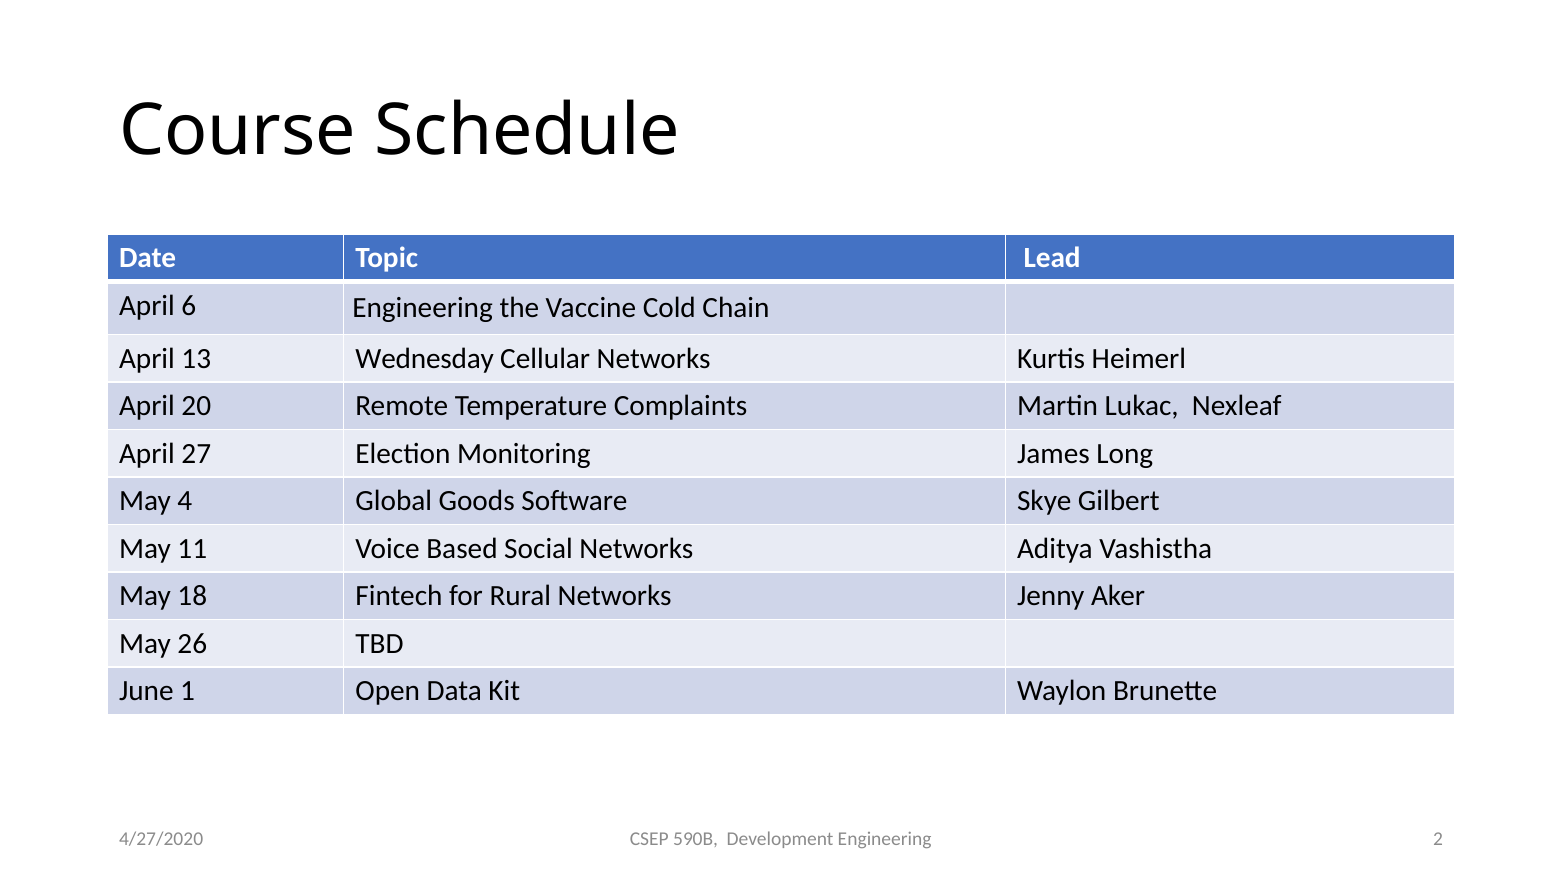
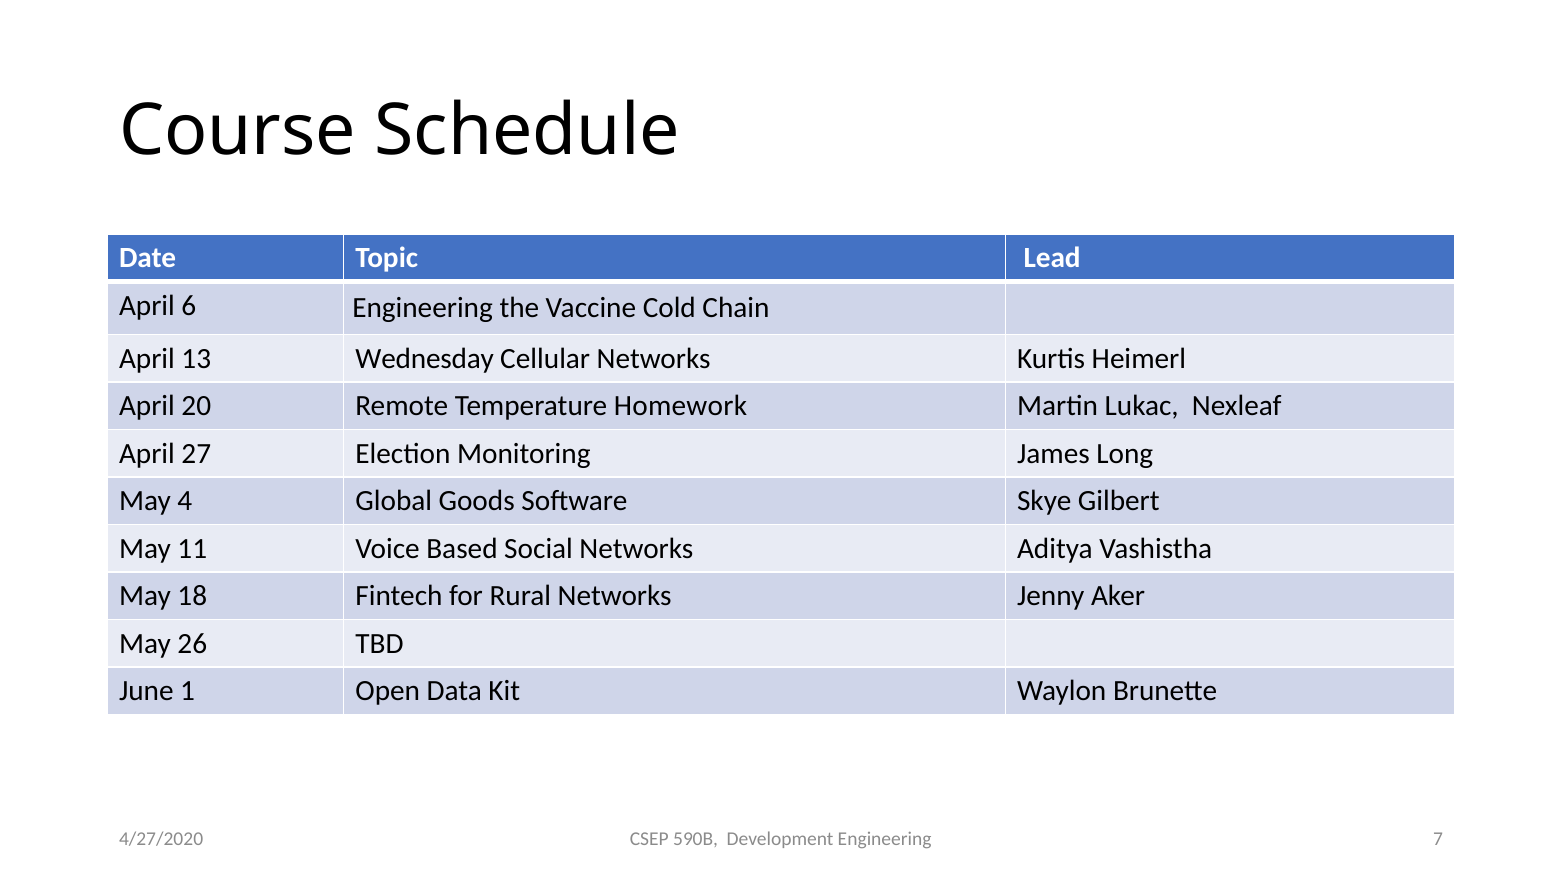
Complaints: Complaints -> Homework (680, 406)
2: 2 -> 7 (1438, 839)
